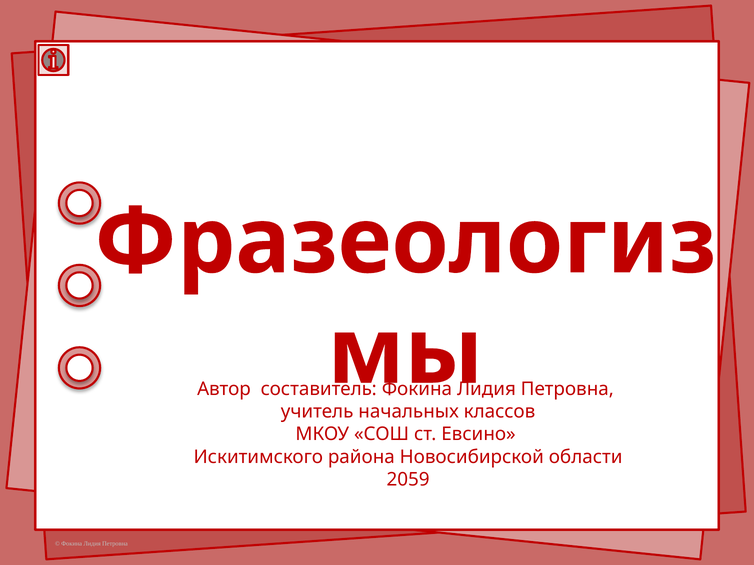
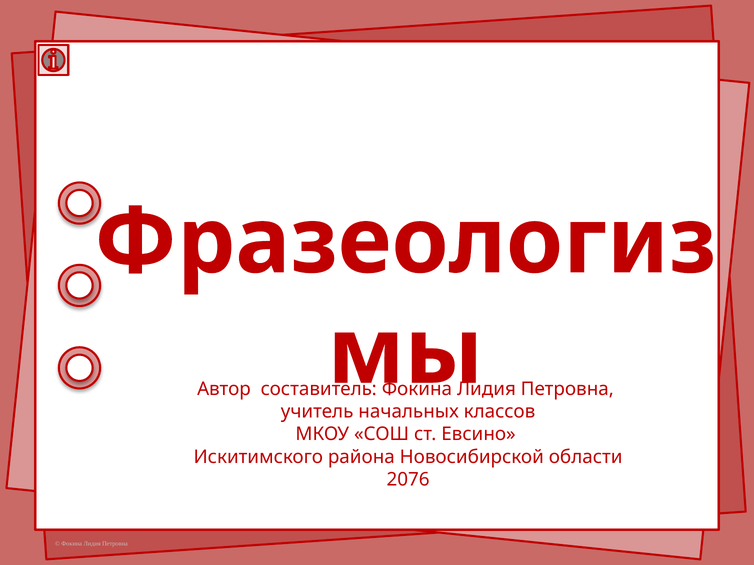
2059: 2059 -> 2076 (408, 480)
